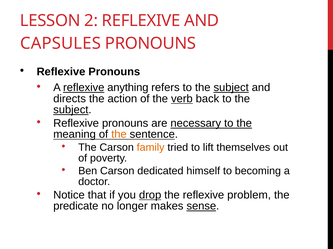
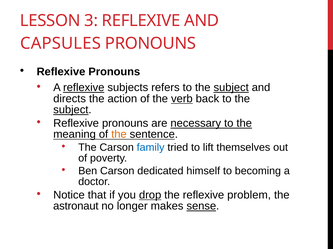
2: 2 -> 3 (91, 21)
anything: anything -> subjects (128, 88)
family colour: orange -> blue (151, 148)
predicate: predicate -> astronaut (76, 207)
